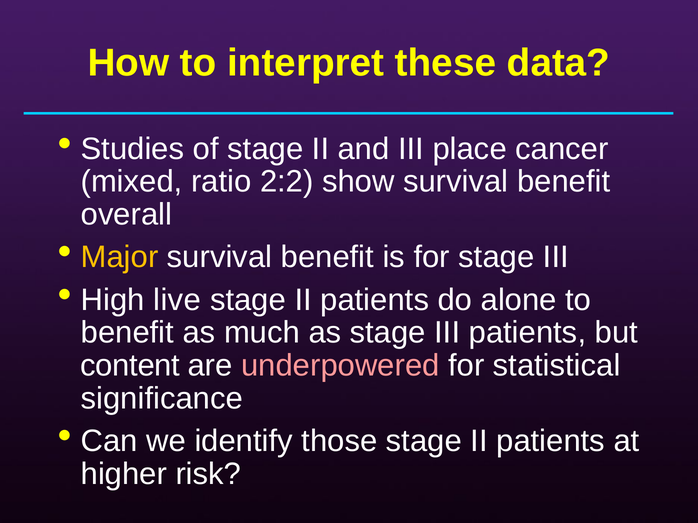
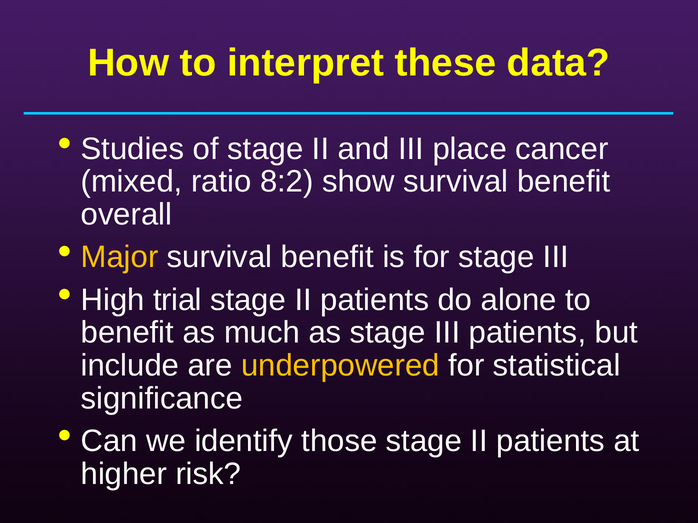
2:2: 2:2 -> 8:2 (287, 182)
live: live -> trial (177, 300)
content: content -> include (130, 366)
underpowered colour: pink -> yellow (340, 366)
